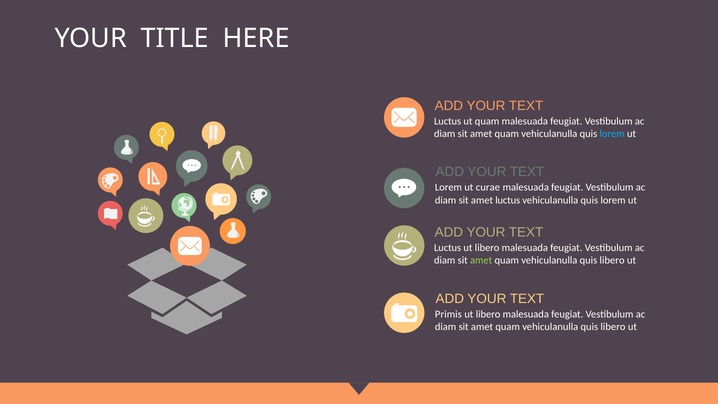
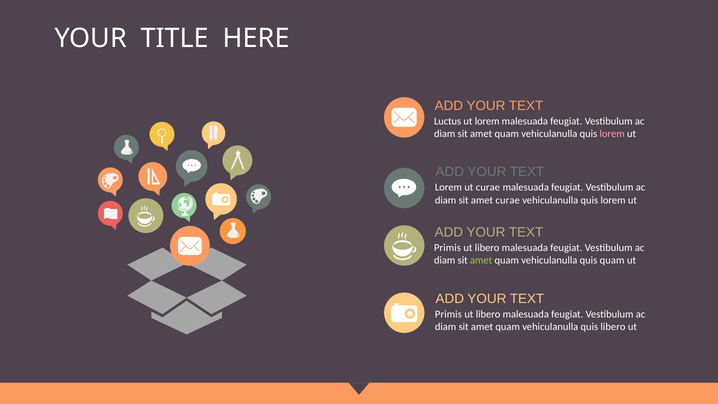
ut quam: quam -> lorem (487, 121)
lorem colour: light blue -> pink (612, 134)
amet luctus: luctus -> curae (508, 200)
Luctus: Luctus -> Primis (447, 248)
libero: libero -> quam (612, 260)
